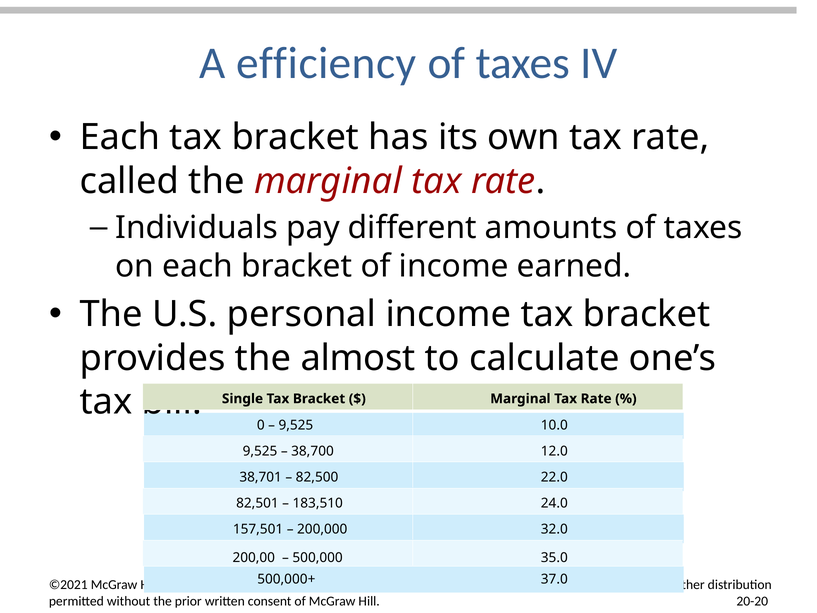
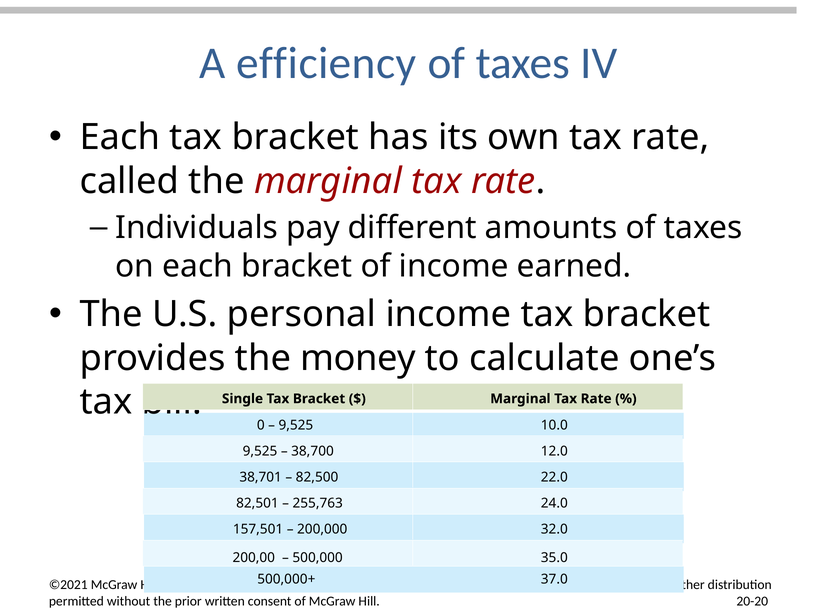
almost: almost -> money (358, 358)
183,510: 183,510 -> 255,763 (318, 503)
